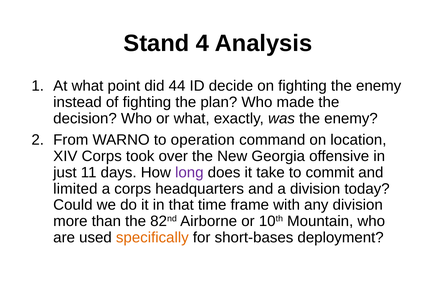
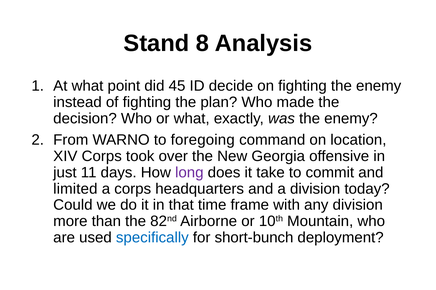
4: 4 -> 8 (203, 43)
44: 44 -> 45 (177, 86)
operation: operation -> foregoing (203, 140)
specifically colour: orange -> blue (152, 238)
short-bases: short-bases -> short-bunch (254, 238)
